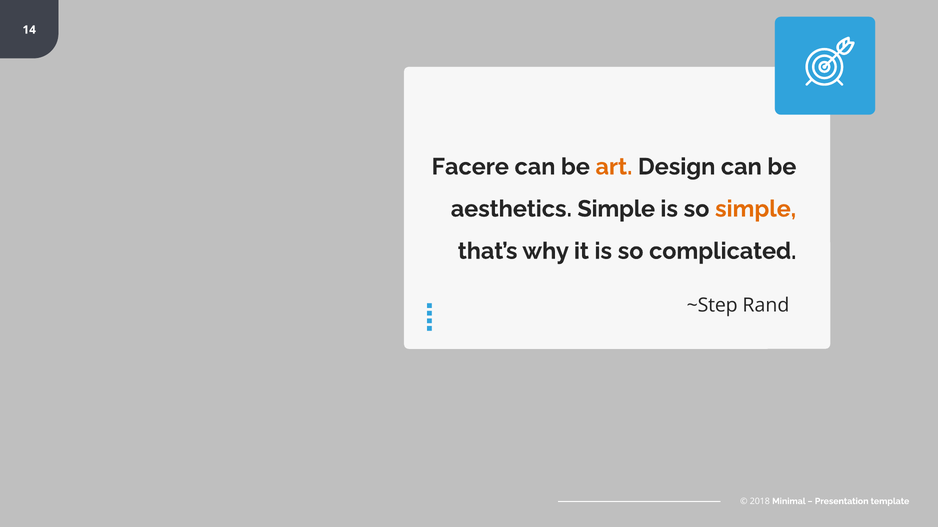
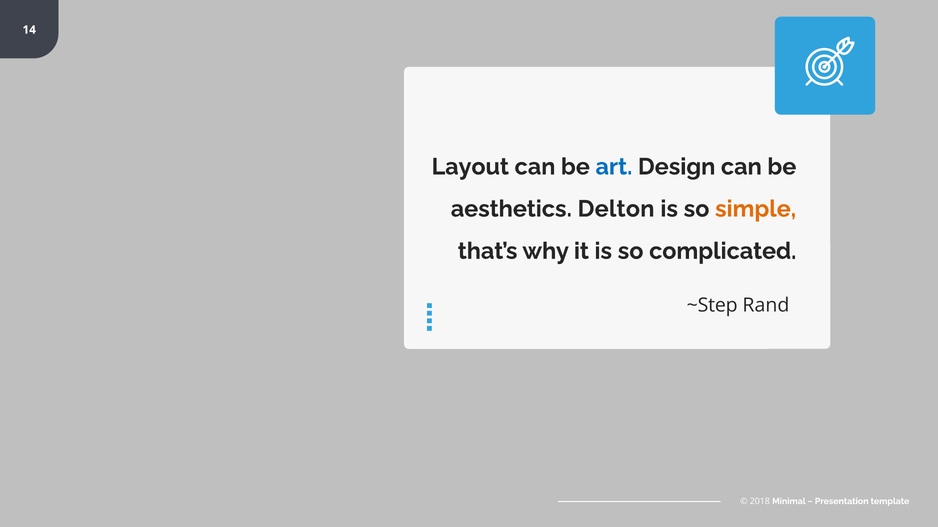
Facere: Facere -> Layout (470, 167)
art colour: orange -> blue (614, 167)
aesthetics Simple: Simple -> Delton (616, 209)
